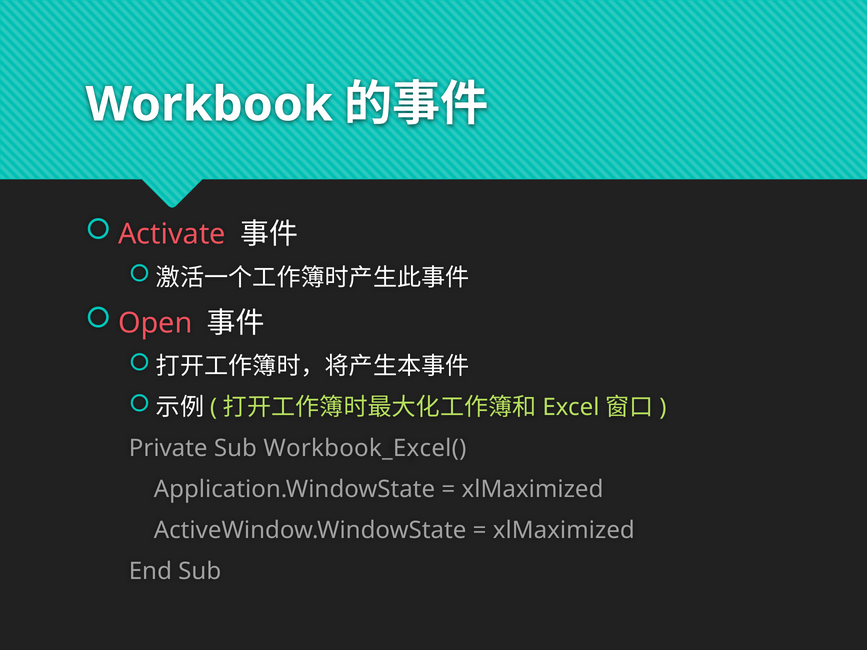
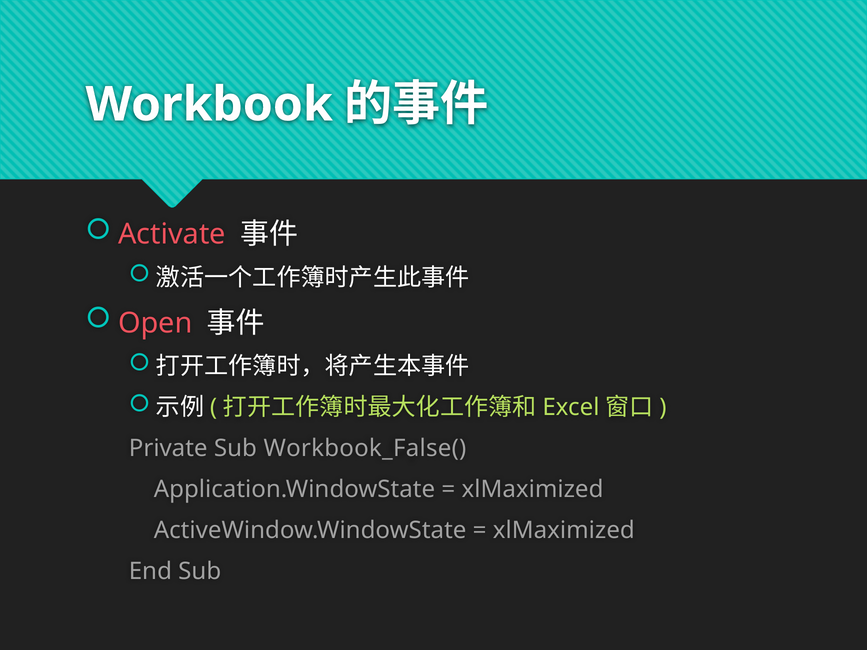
Workbook_Excel(: Workbook_Excel( -> Workbook_False( (365, 449)
